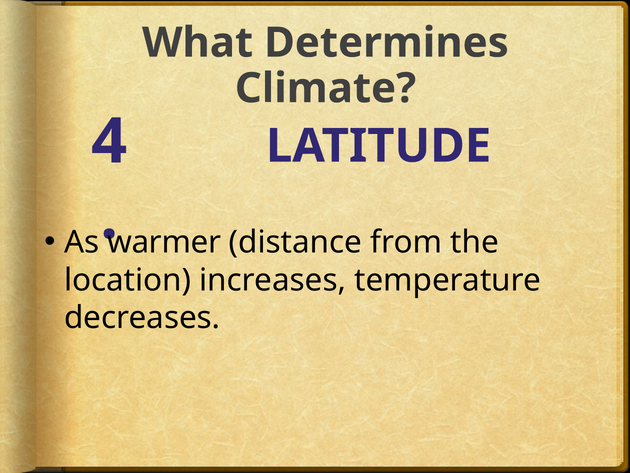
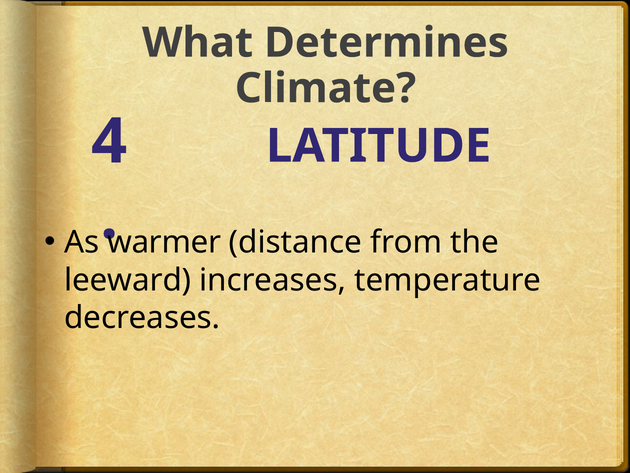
location: location -> leeward (128, 280)
